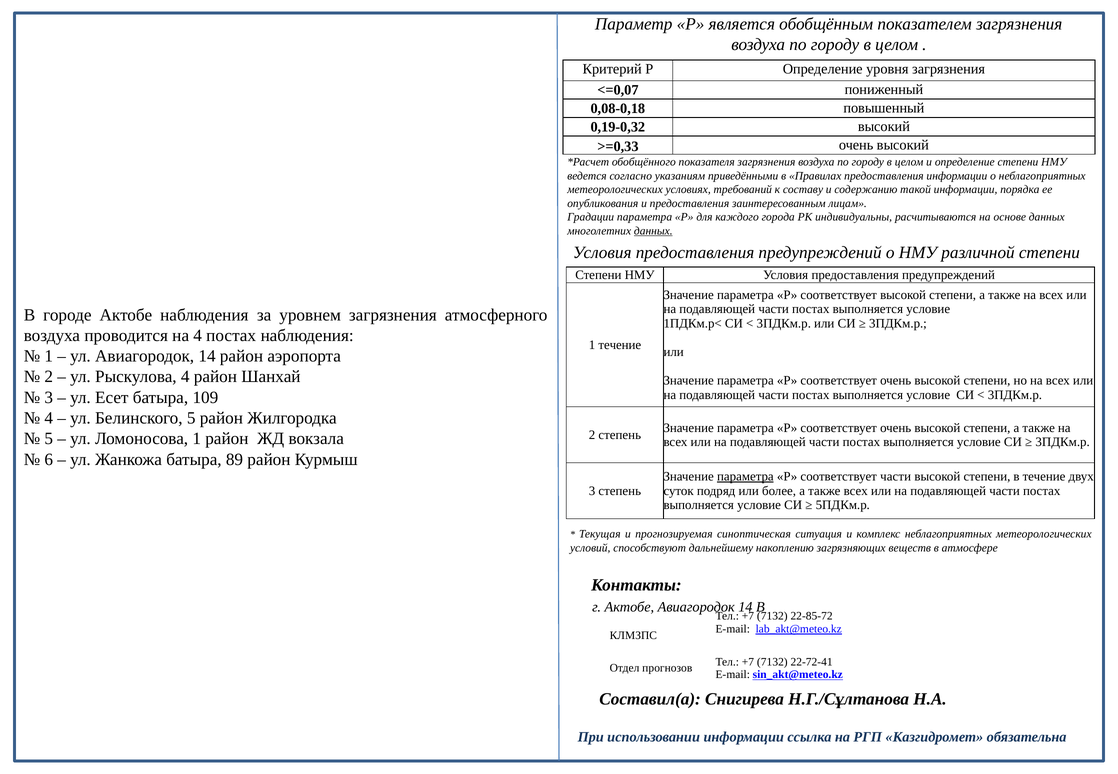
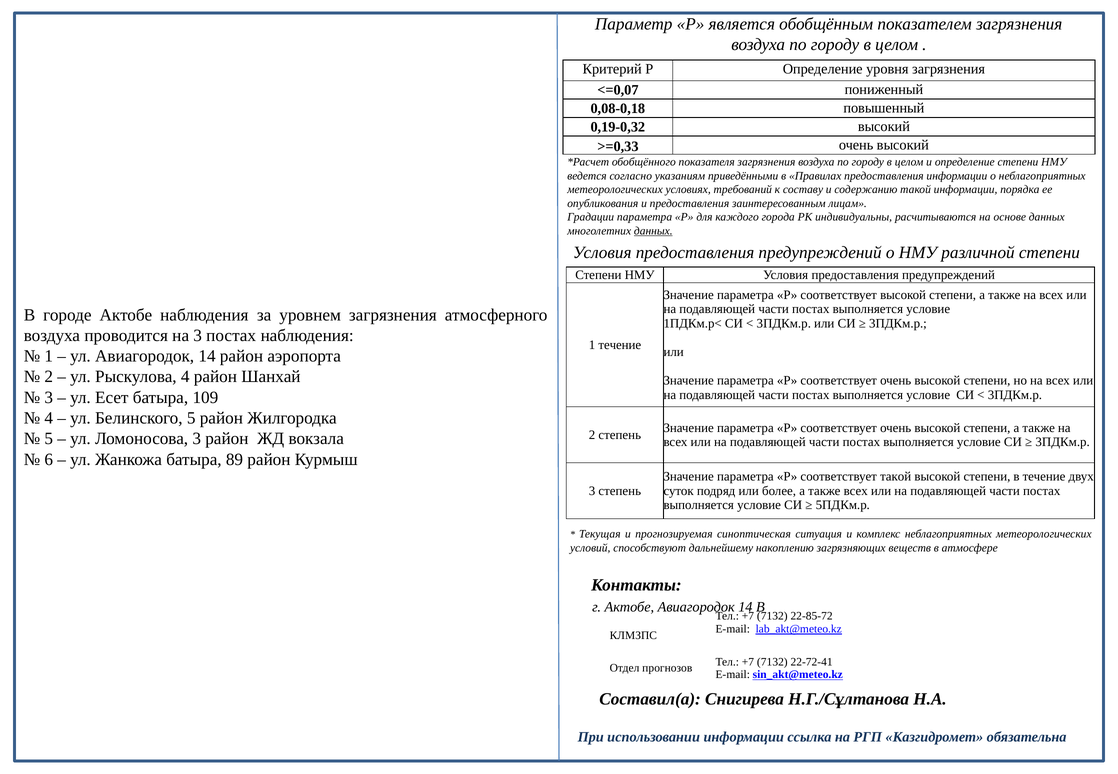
на 4: 4 -> 3 (198, 336)
Ломоносова 1: 1 -> 3 (197, 439)
параметра underline: present -> none (745, 477)
соответствует части: части -> такой (896, 477)
